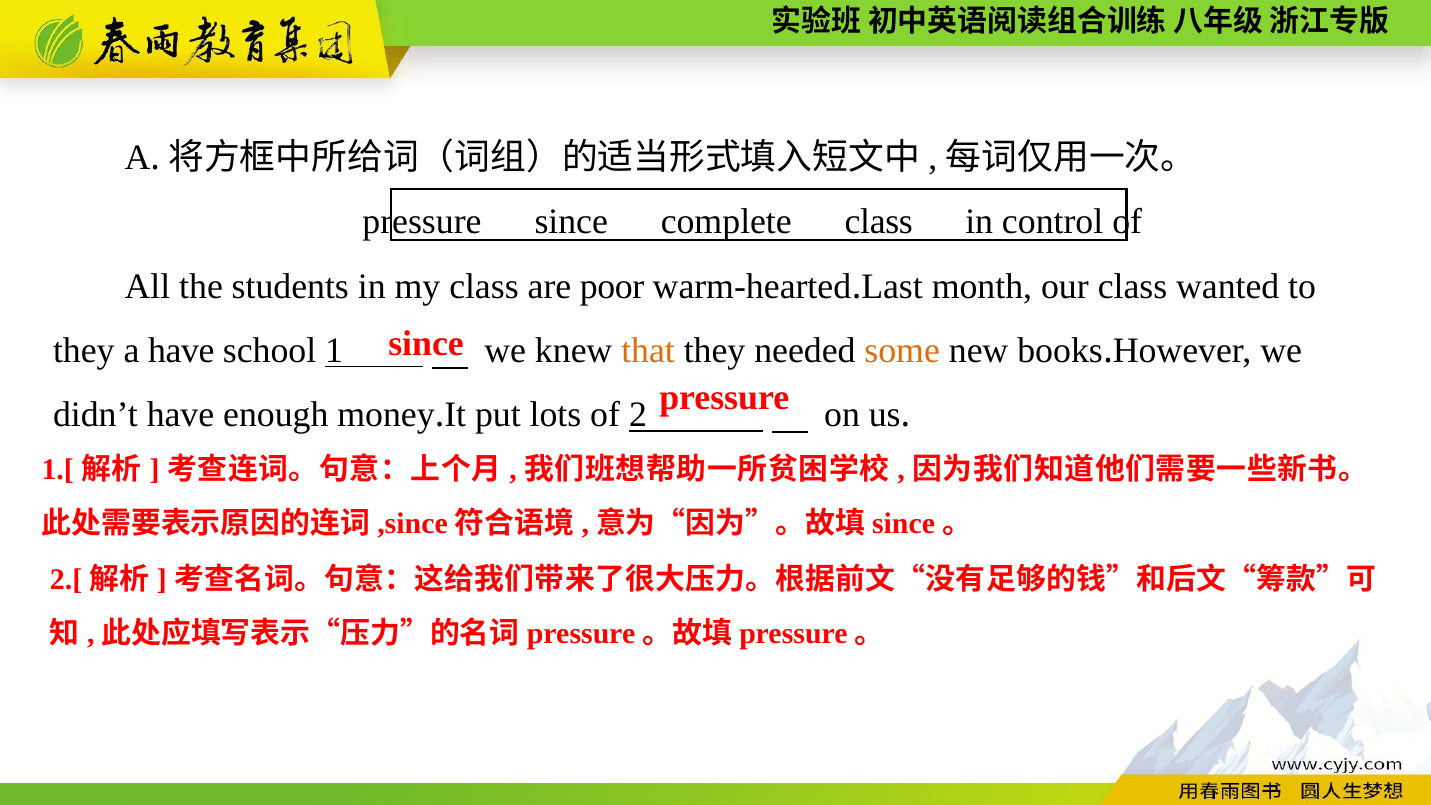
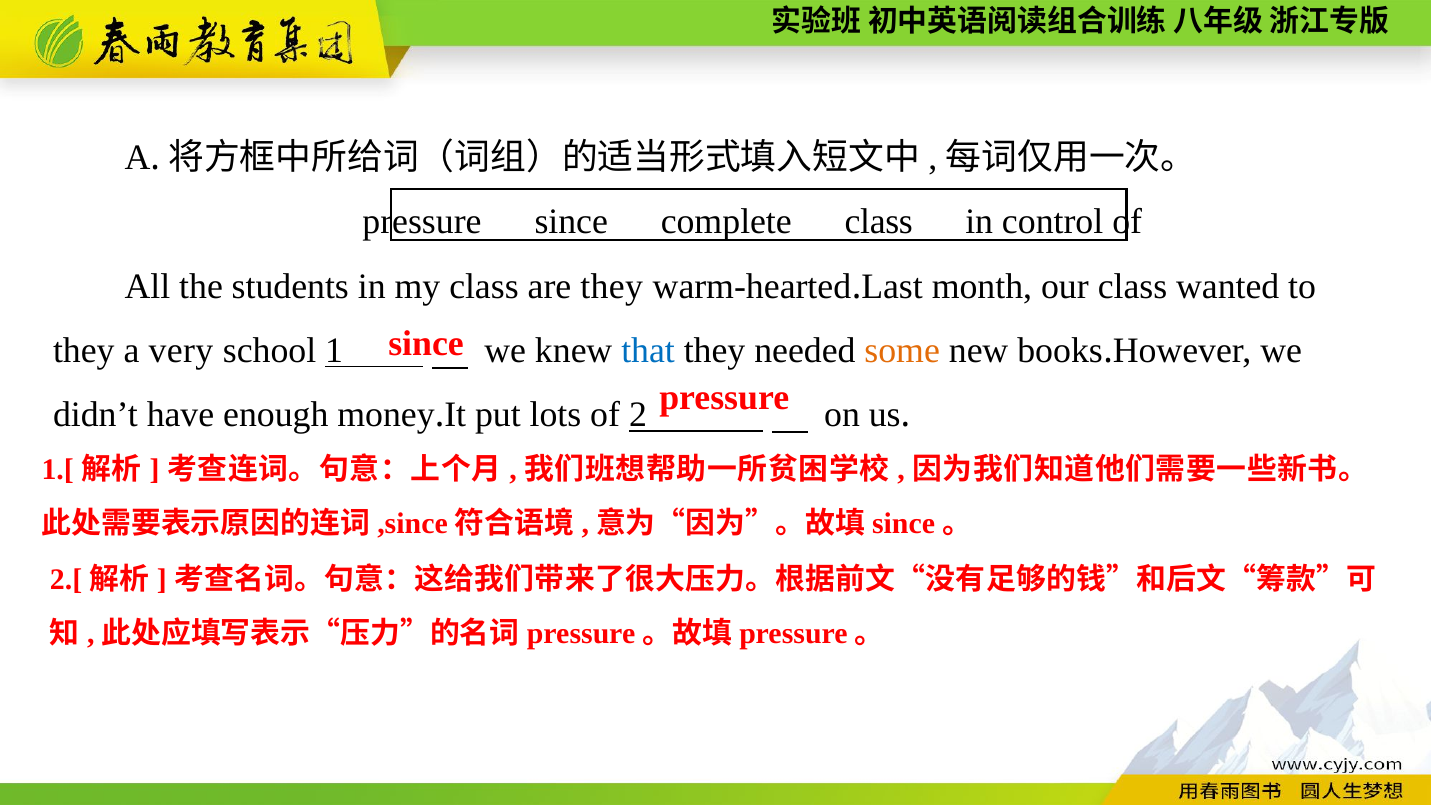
are poor: poor -> they (612, 286)
a have: have -> very (181, 351)
that colour: orange -> blue (648, 351)
